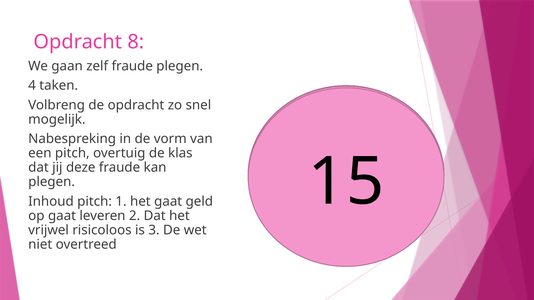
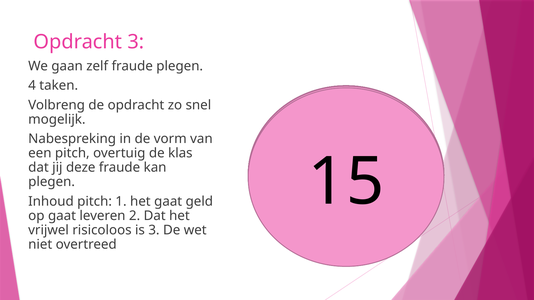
Opdracht 8: 8 -> 3 (136, 42)
